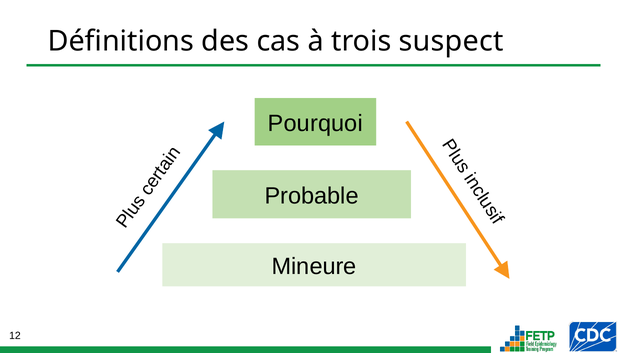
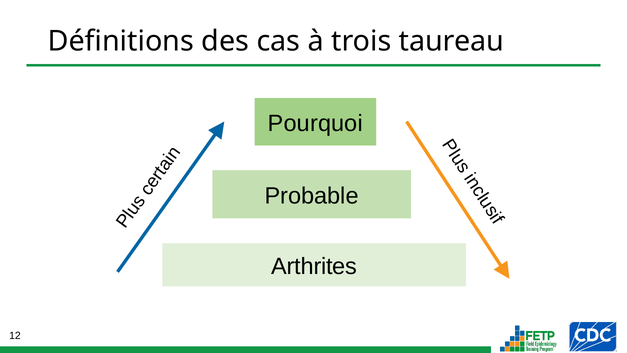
suspect: suspect -> taureau (452, 41)
Mineure: Mineure -> Arthrites (314, 266)
